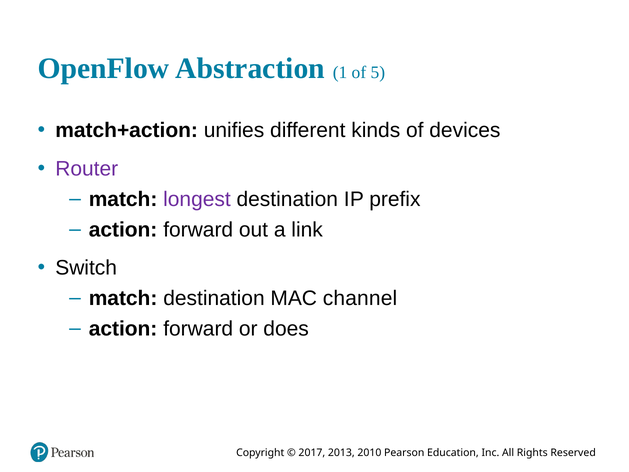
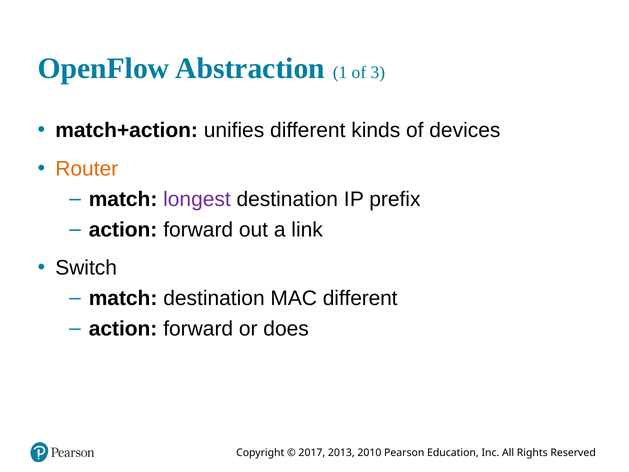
5: 5 -> 3 (378, 72)
Router colour: purple -> orange (87, 169)
MAC channel: channel -> different (360, 298)
